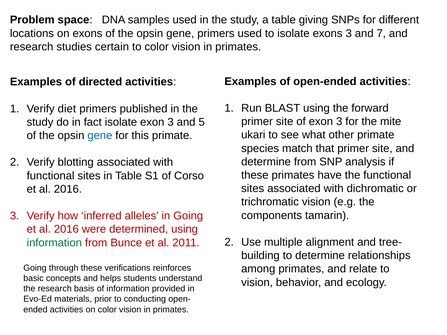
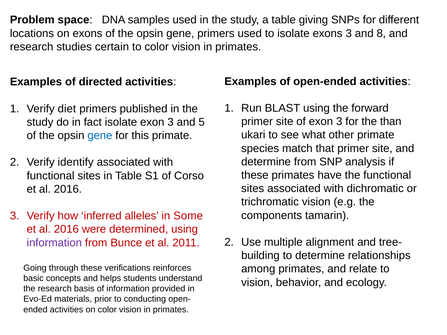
7: 7 -> 8 (381, 33)
mite: mite -> than (391, 122)
blotting: blotting -> identify (76, 162)
in Going: Going -> Some (188, 216)
information colour: green -> purple (54, 243)
